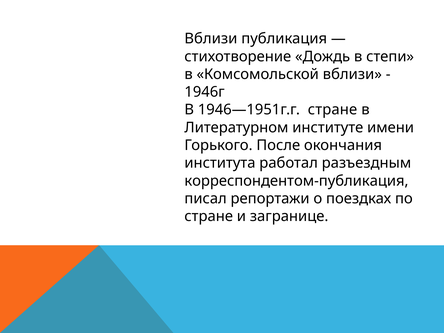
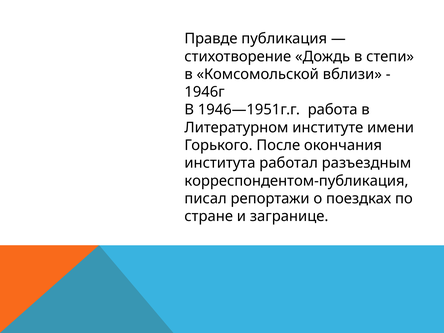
Вблизи: Вблизи -> Правде (211, 39)
1946—1951г.г стране: стране -> работа (333, 110)
